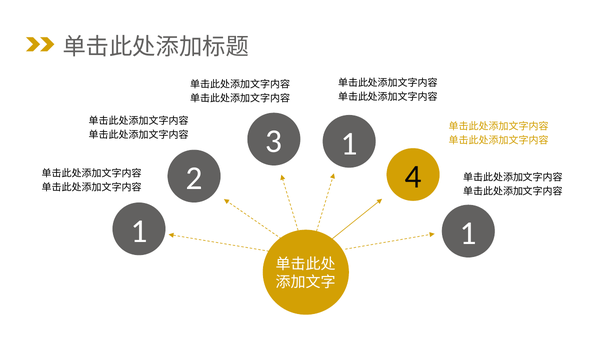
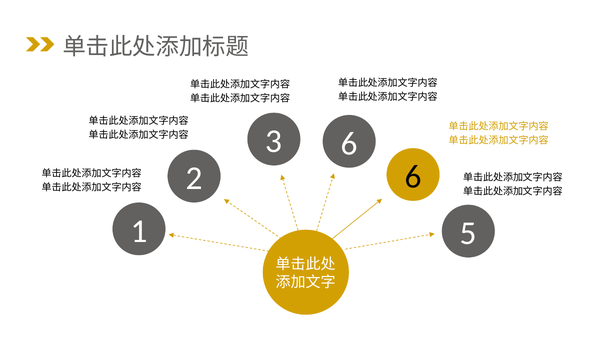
3 1: 1 -> 6 (349, 144)
2 4: 4 -> 6 (413, 177)
1: 1 -> 5 (468, 234)
